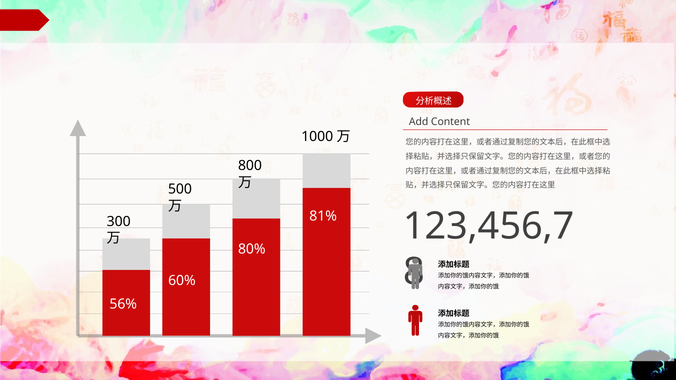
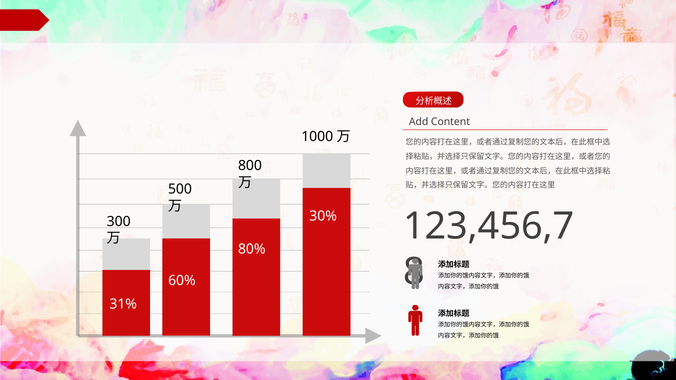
81%: 81% -> 30% (323, 216)
56%: 56% -> 31% (123, 304)
